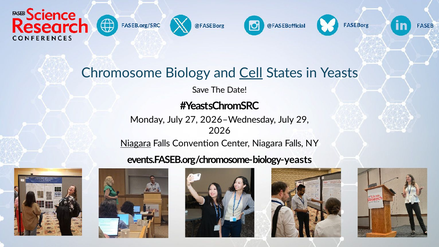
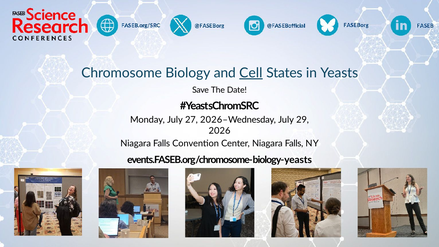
Niagara underline: present -> none (136, 144)
